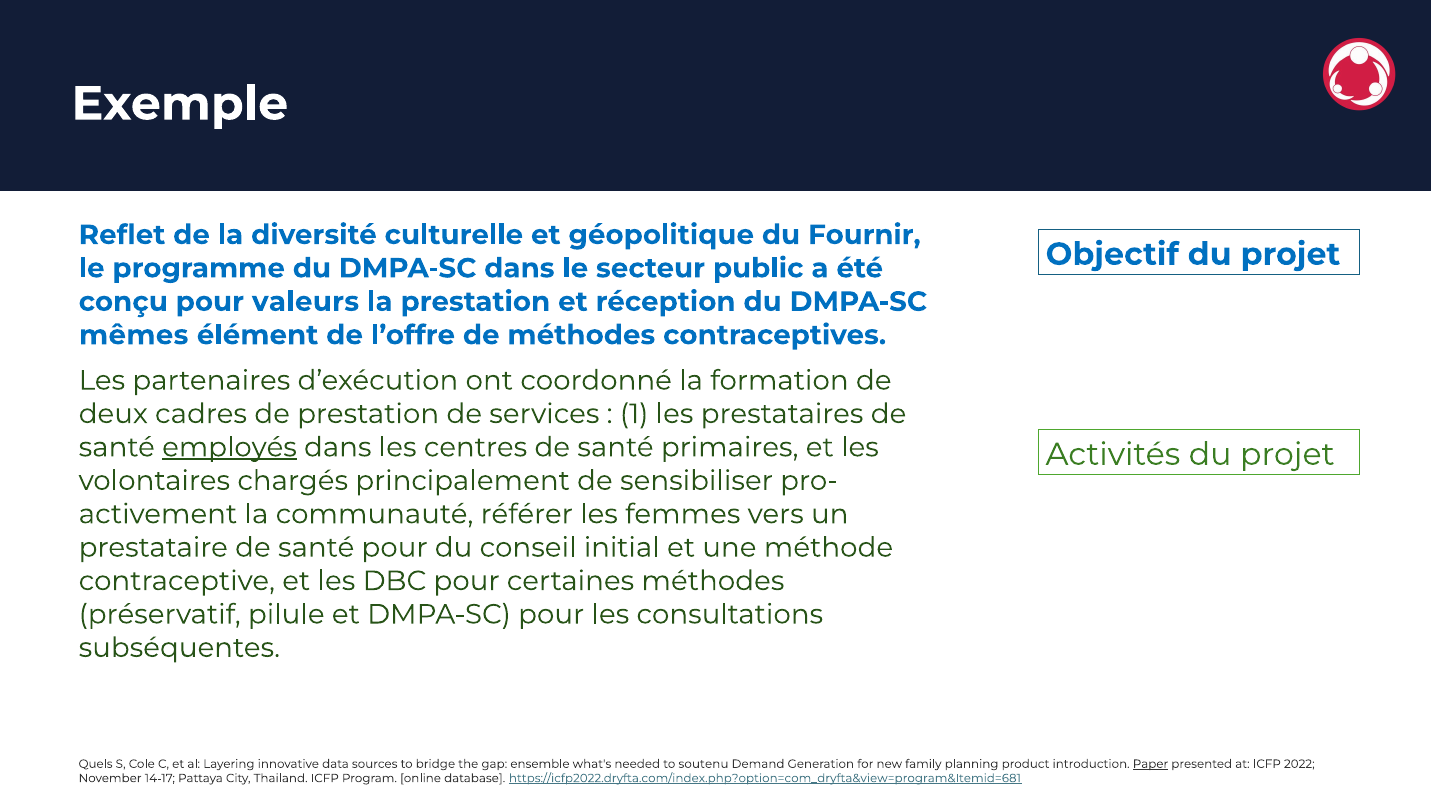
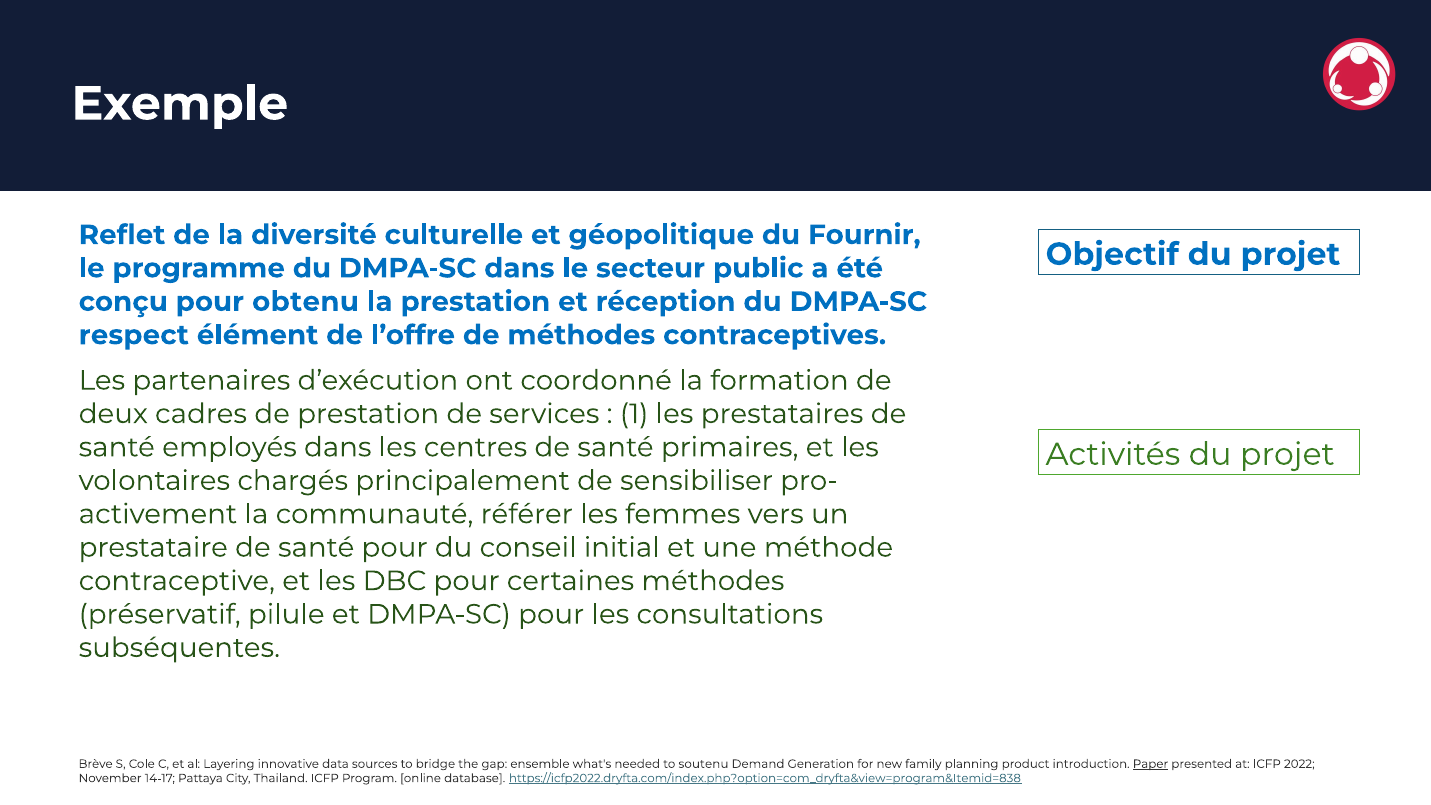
valeurs: valeurs -> obtenu (306, 302)
mêmes: mêmes -> respect (134, 335)
employés underline: present -> none (229, 447)
Quels: Quels -> Brève (96, 764)
https://icfp2022.dryfta.com/index.php?option=com_dryfta&view=program&Itemid=681: https://icfp2022.dryfta.com/index.php?option=com_dryfta&view=program&Itemid=681 -> https://icfp2022.dryfta.com/index.php?option=com_dryfta&view=program&Itemid=838 (765, 778)
